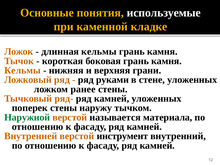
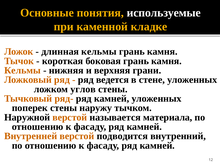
руками: руками -> ведется (112, 80)
ранее: ранее -> углов (83, 89)
Наружной colour: green -> black (27, 117)
инструмент: инструмент -> подводится (122, 136)
